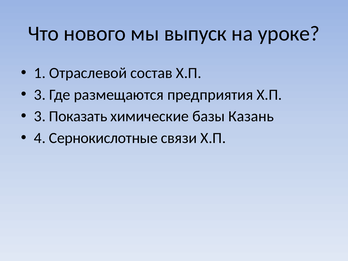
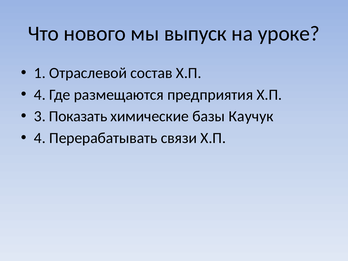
3: 3 -> 4 (40, 95)
Казань: Казань -> Каучук (251, 116)
Сернокислотные: Сернокислотные -> Перерабатывать (103, 138)
